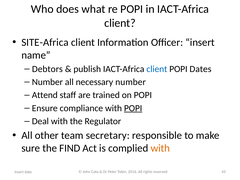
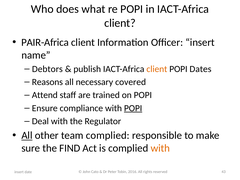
SITE-Africa: SITE-Africa -> PAIR-Africa (45, 42)
client colour: blue -> orange (157, 69)
Number: Number -> Reasons (47, 82)
necessary number: number -> covered (131, 82)
All underline: none -> present (27, 135)
team secretary: secretary -> complied (108, 135)
